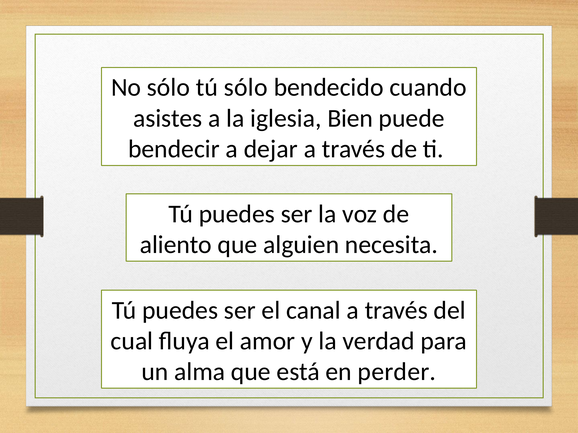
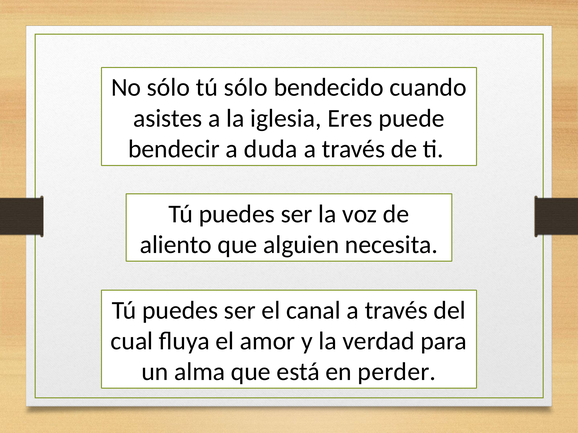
Bien: Bien -> Eres (350, 118)
dejar: dejar -> duda (271, 149)
